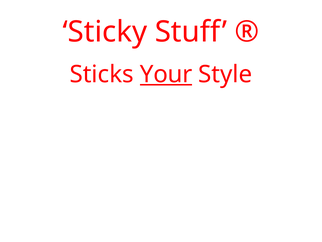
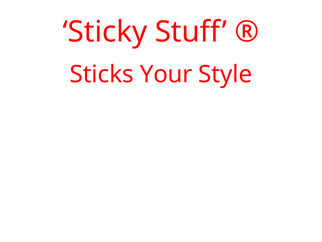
Your underline: present -> none (166, 74)
